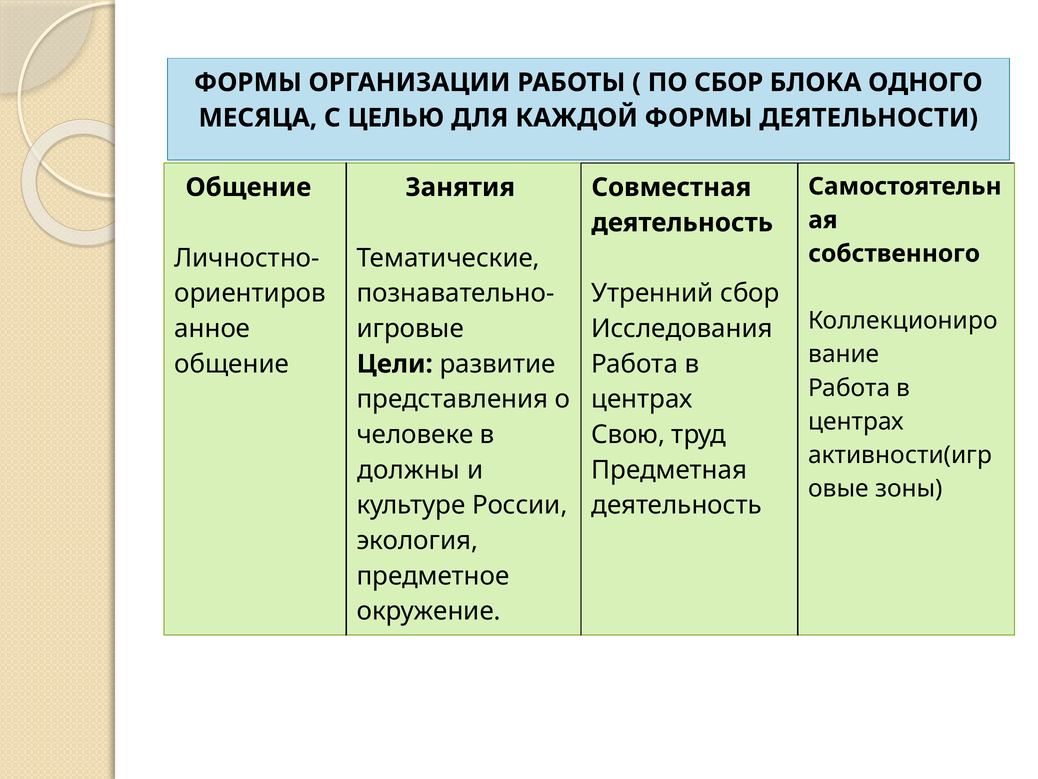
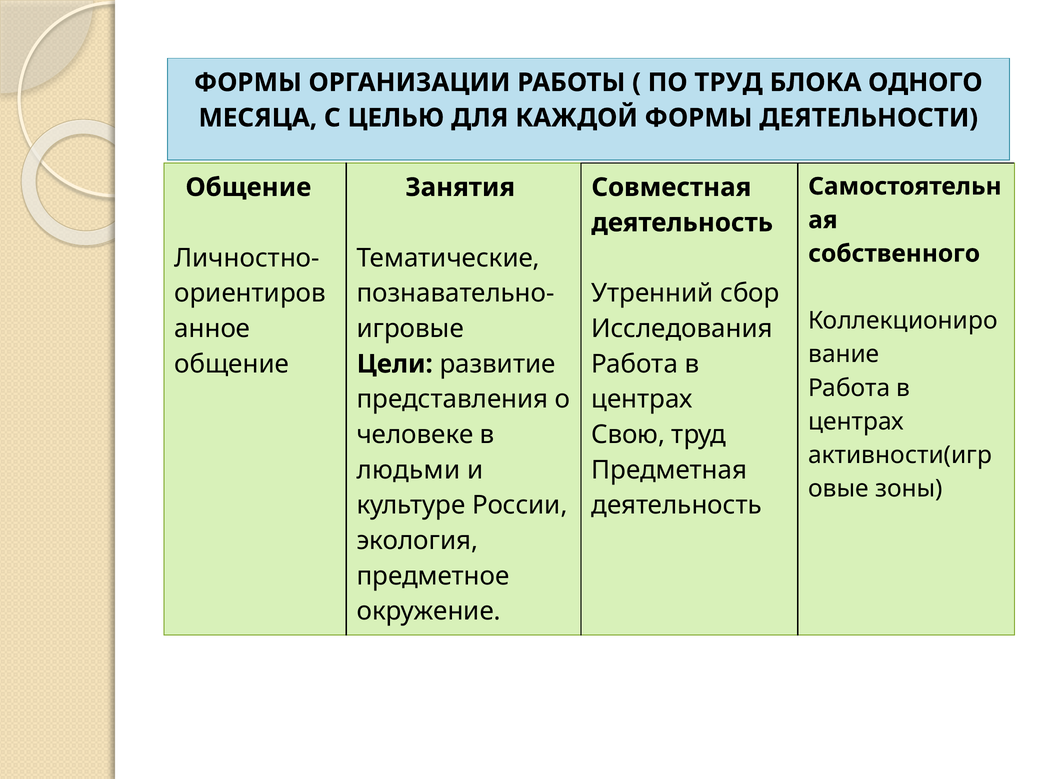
ПО СБОР: СБОР -> ТРУД (729, 82)
должны: должны -> людьми (409, 470)
